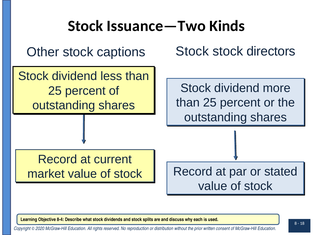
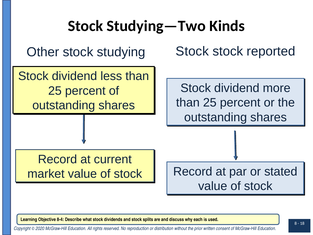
Issuance—Two: Issuance—Two -> Studying—Two (156, 26)
directors: directors -> reported (271, 51)
captions: captions -> studying (121, 52)
